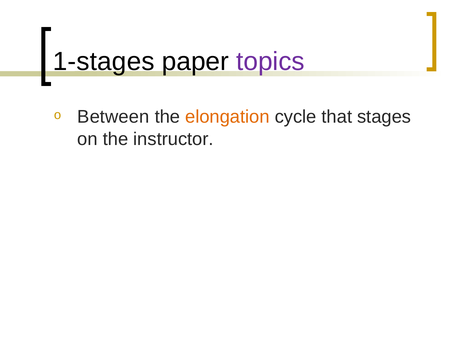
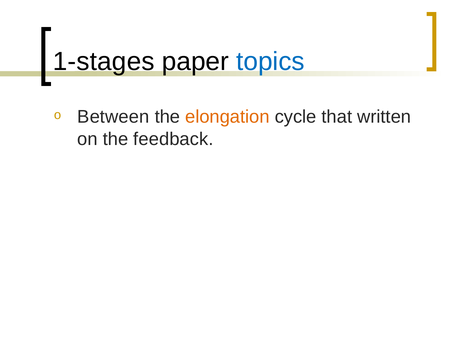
topics colour: purple -> blue (270, 62)
stages: stages -> written (384, 117)
instructor: instructor -> feedback (173, 139)
